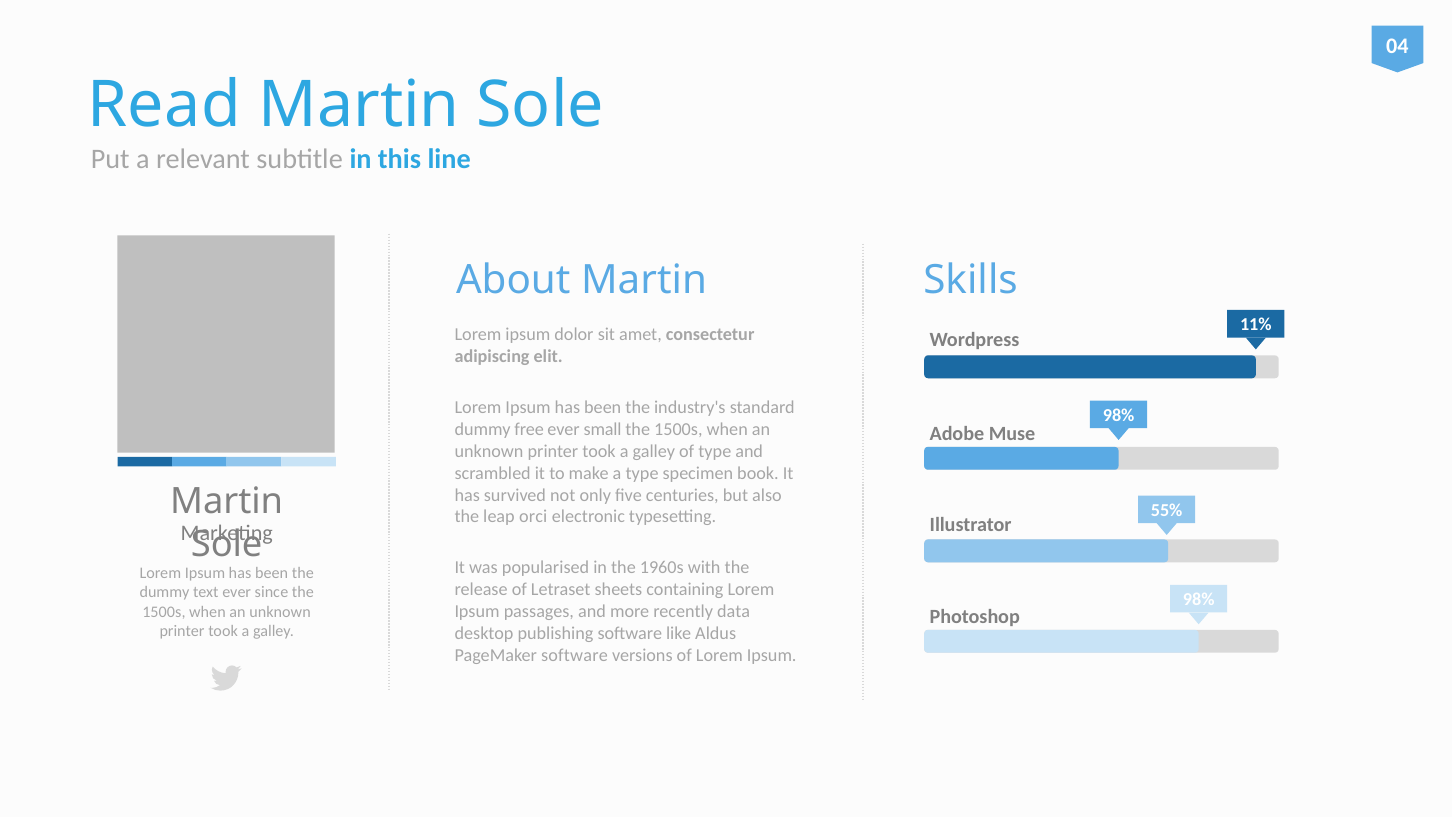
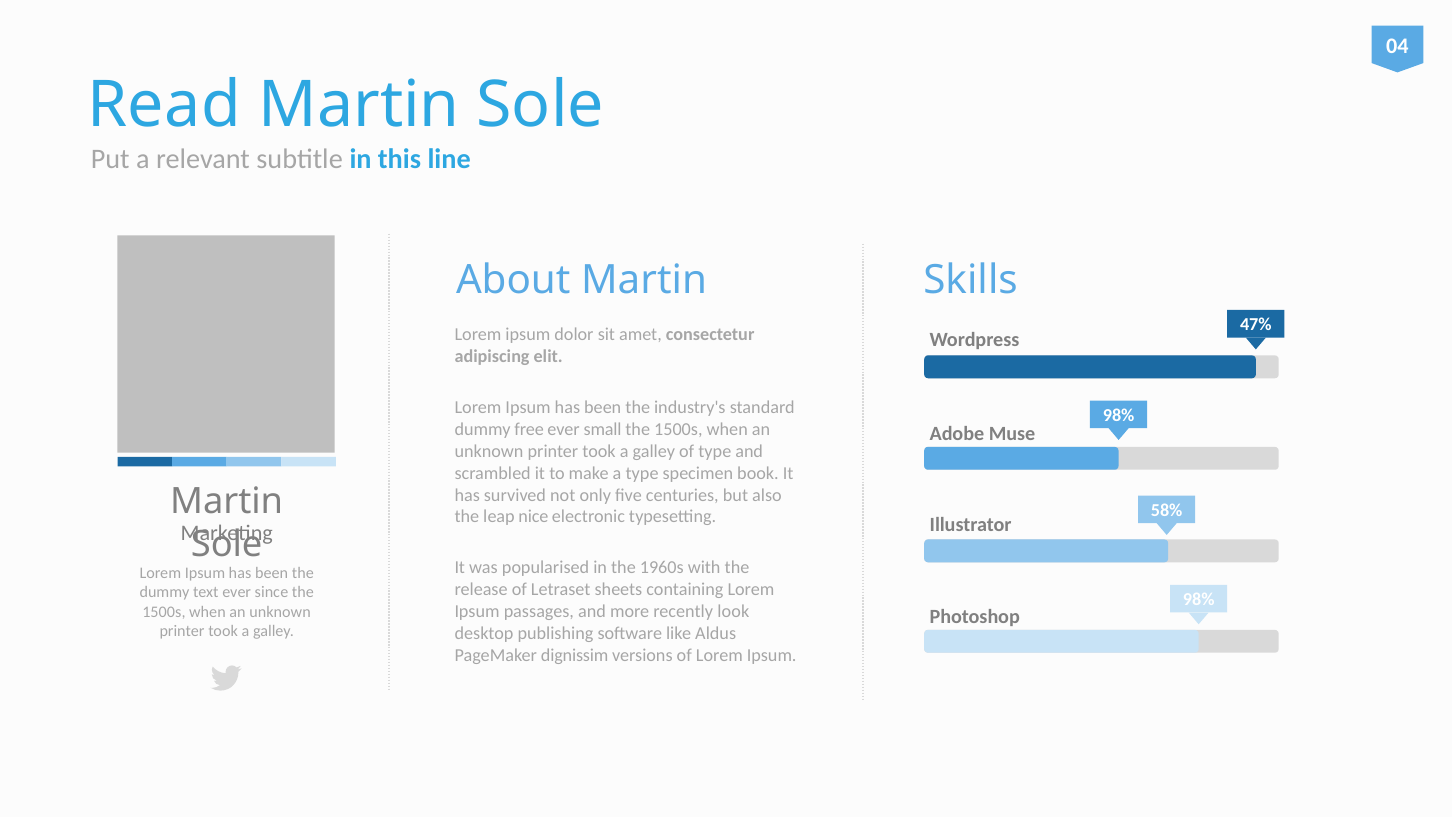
11%: 11% -> 47% (1256, 325)
55%: 55% -> 58% (1167, 510)
orci: orci -> nice (533, 517)
data: data -> look (733, 612)
PageMaker software: software -> dignissim (575, 655)
